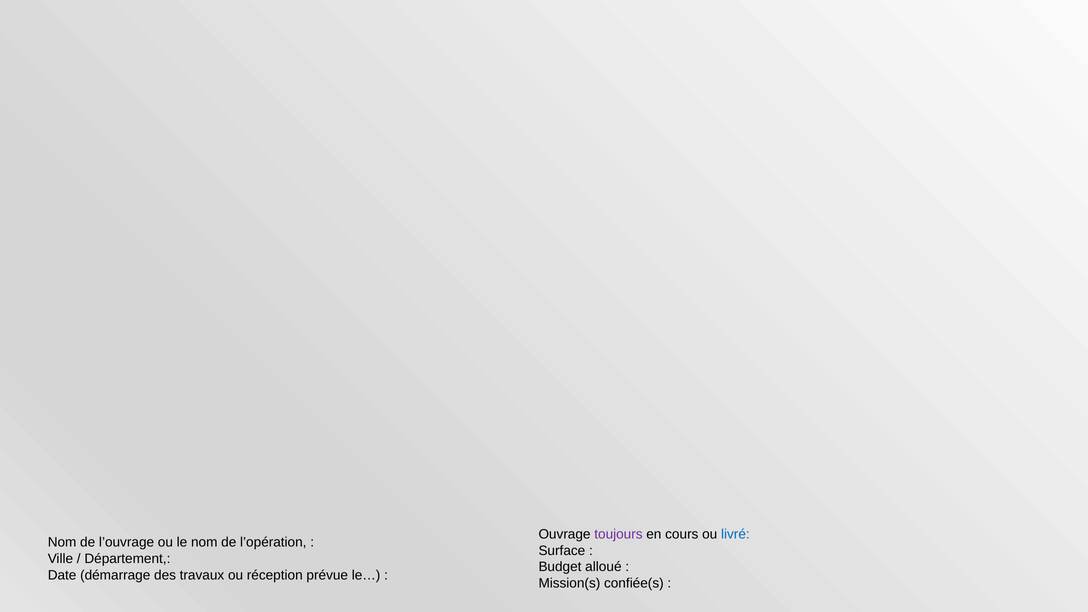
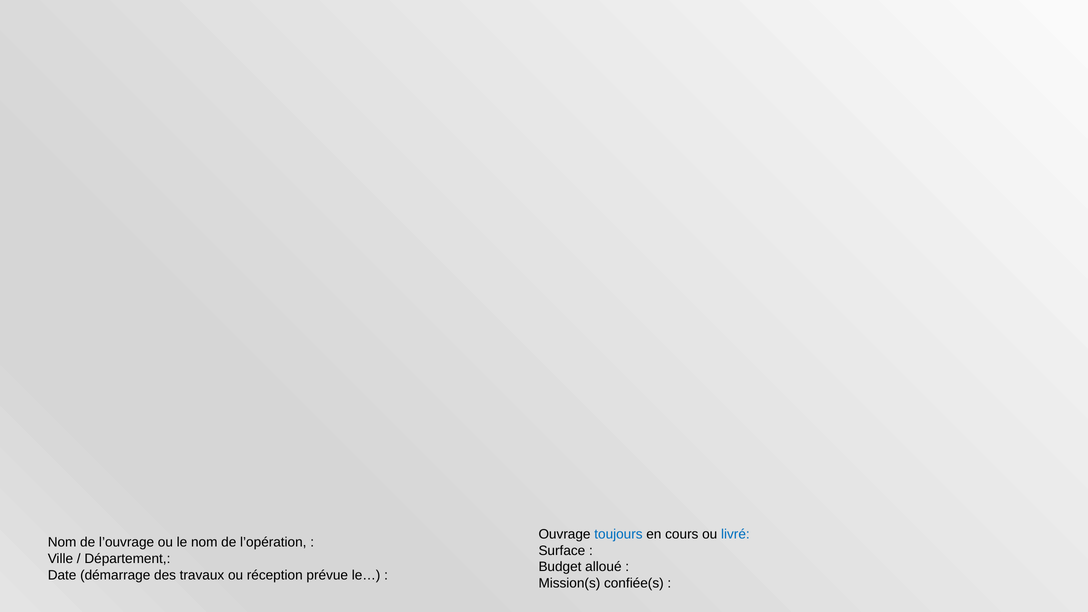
toujours colour: purple -> blue (618, 534)
